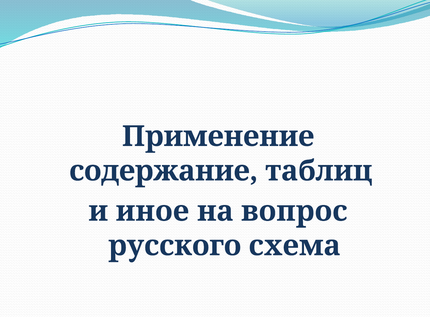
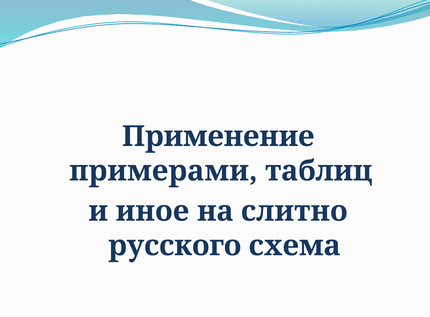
содержание: содержание -> примерами (163, 171)
вопрос: вопрос -> слитно (294, 211)
